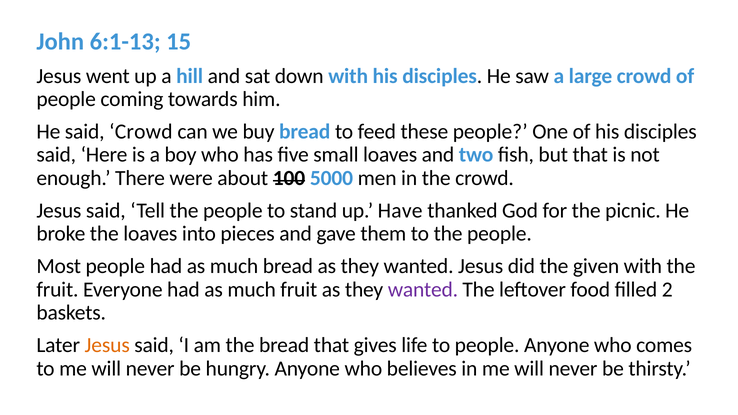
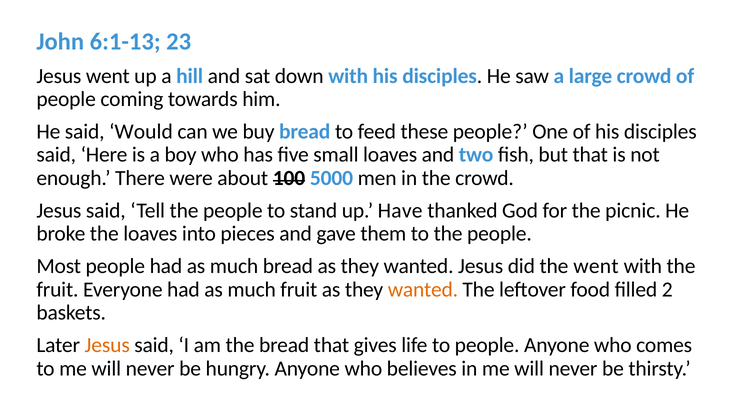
15: 15 -> 23 (179, 42)
said Crowd: Crowd -> Would (141, 132)
the given: given -> went (596, 266)
wanted colour: purple -> orange (423, 290)
